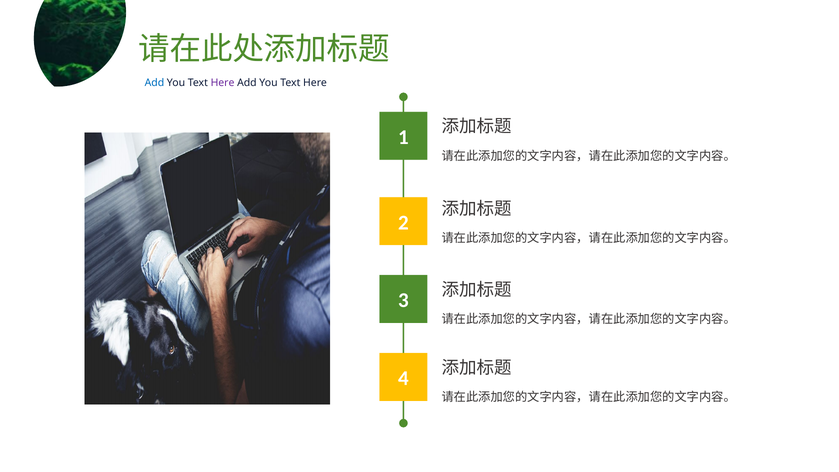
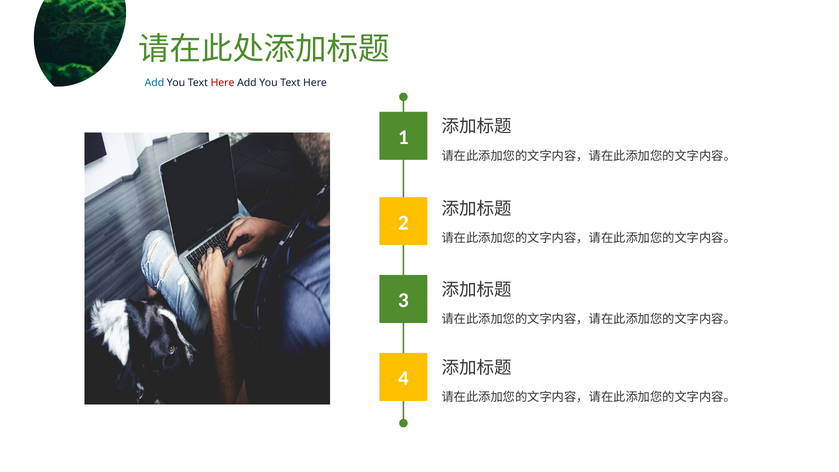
Here colour: purple -> red (223, 83)
